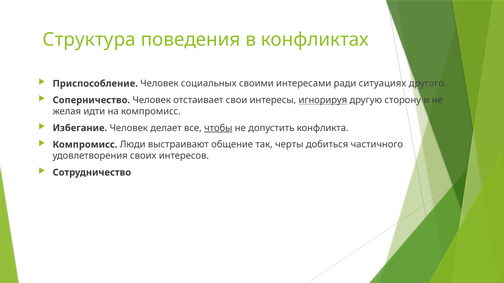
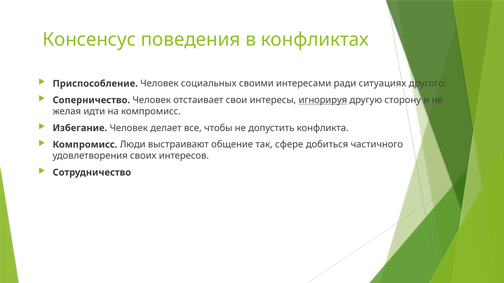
Структура: Структура -> Консенсус (89, 40)
чтобы underline: present -> none (218, 128)
черты: черты -> сфере (289, 145)
